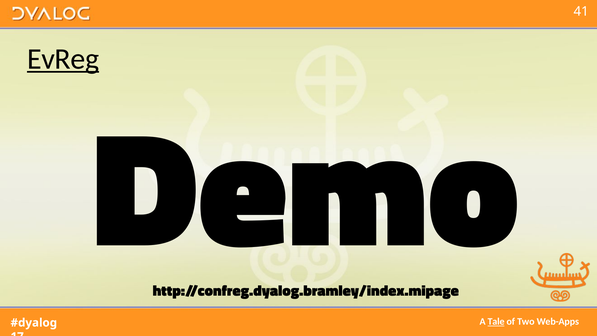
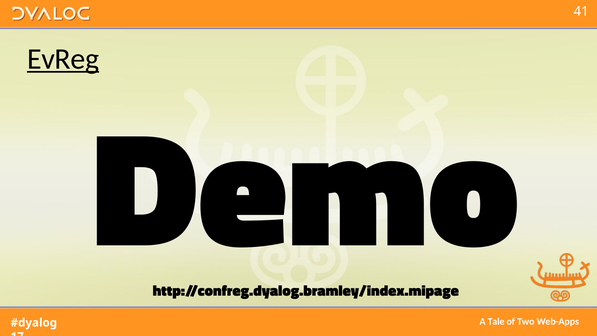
Tale underline: present -> none (496, 321)
